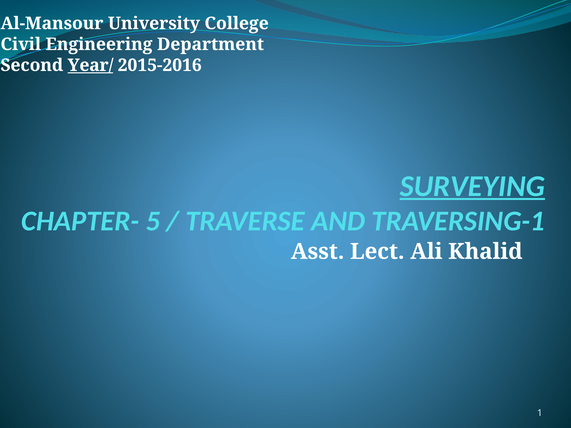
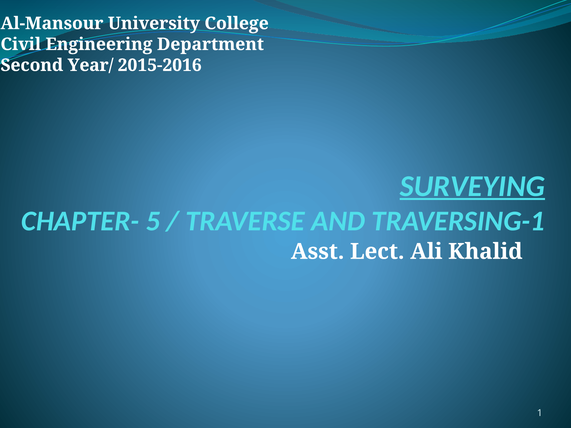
Year/ underline: present -> none (91, 65)
